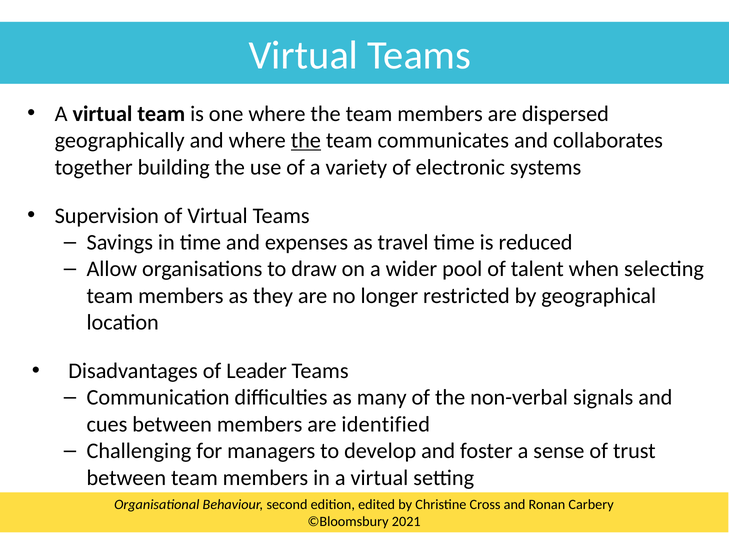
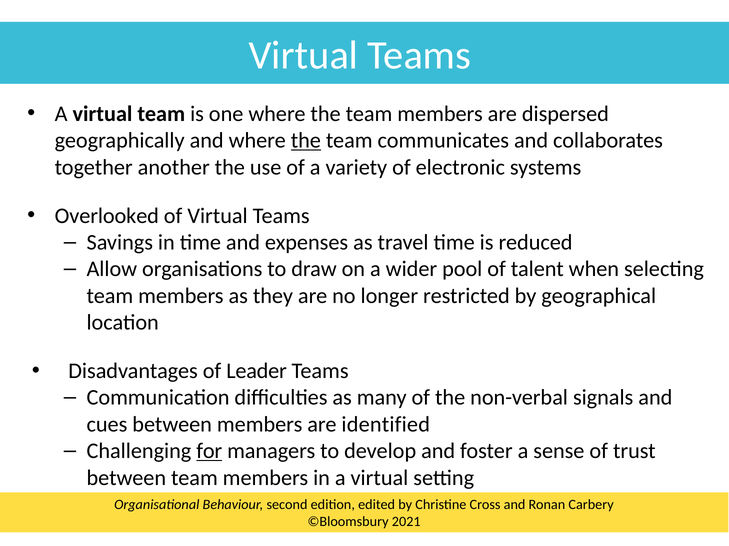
building: building -> another (174, 167)
Supervision: Supervision -> Overlooked (107, 216)
for underline: none -> present (209, 452)
